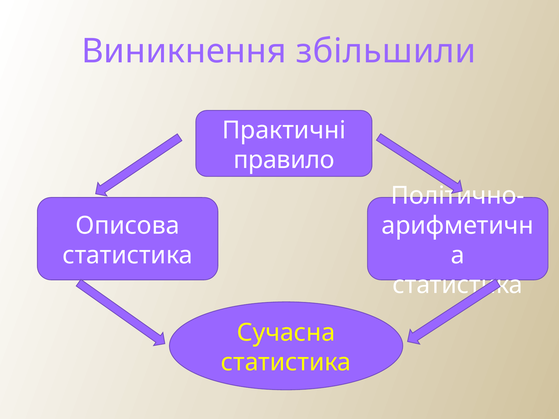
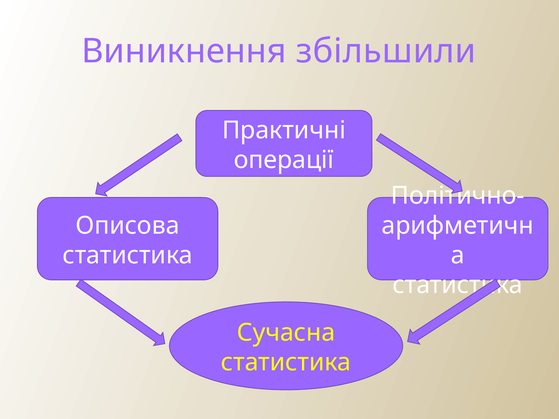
правило: правило -> операції (284, 160)
